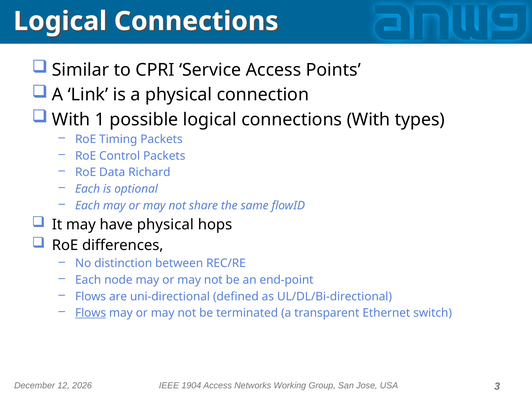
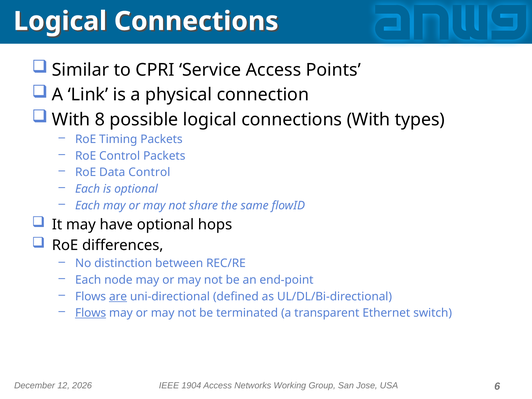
1: 1 -> 8 (100, 120)
Data Richard: Richard -> Control (149, 172)
have physical: physical -> optional (165, 225)
are underline: none -> present (118, 296)
3: 3 -> 6 (497, 386)
